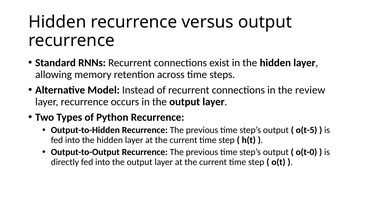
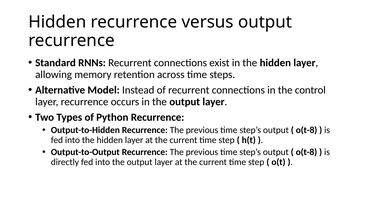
review: review -> control (310, 90)
o(t-5: o(t-5 -> o(t-8 (307, 130)
o(t-0: o(t-0 -> o(t-8 (306, 152)
